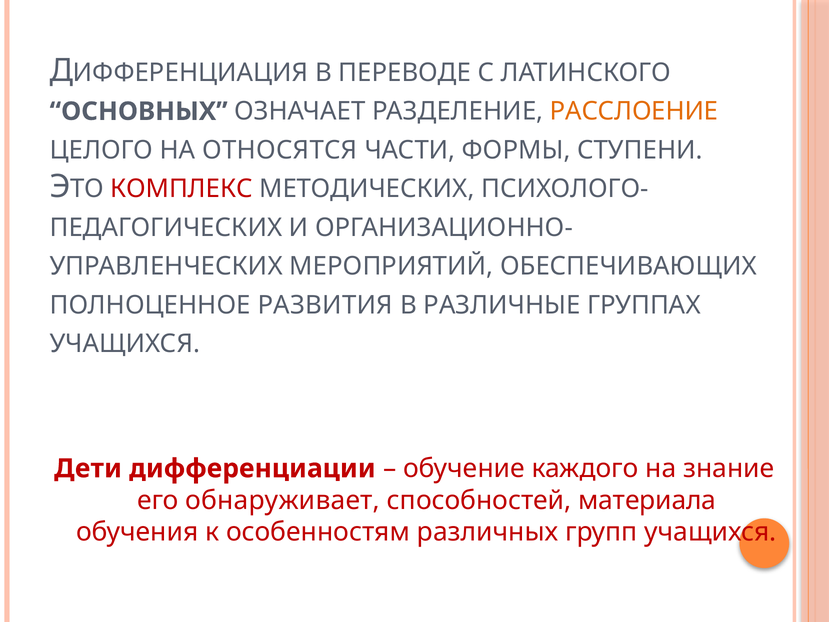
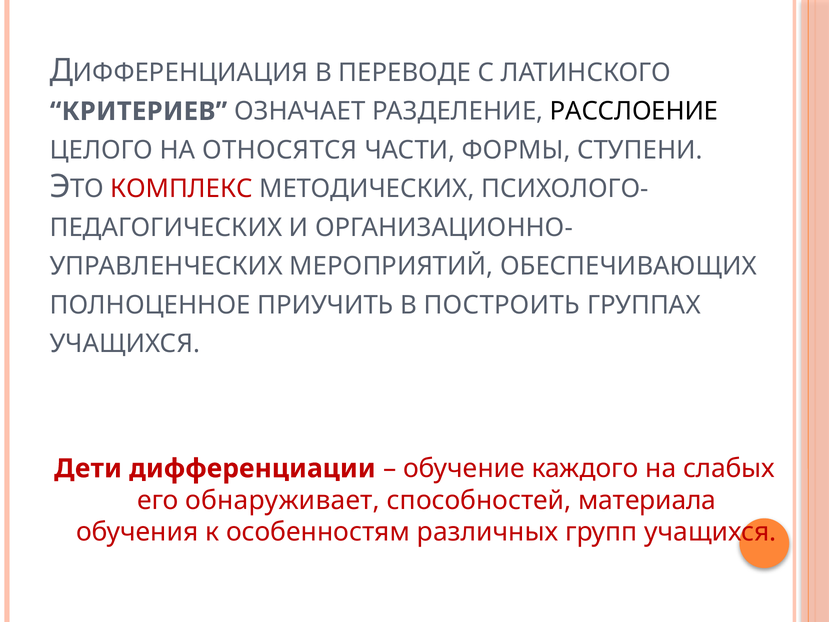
ОСНОВНЫХ: ОСНОВНЫХ -> КРИТЕРИЕВ (139, 111)
РАССЛОЕНИЕ colour: orange -> black (634, 111)
РАЗВИТИЯ: РАЗВИТИЯ -> ПРИУЧИТЬ (325, 305)
РАЗЛИЧНЫЕ: РАЗЛИЧНЫЕ -> ПОСТРОИТЬ (502, 305)
знание: знание -> слабых (729, 468)
